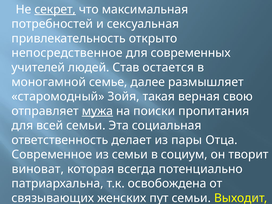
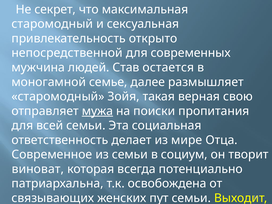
секрет underline: present -> none (55, 9)
потребностей: потребностей -> старомодный (52, 24)
непосредственное: непосредственное -> непосредственной (67, 53)
учителей: учителей -> мужчина (38, 68)
пары: пары -> мире (187, 140)
